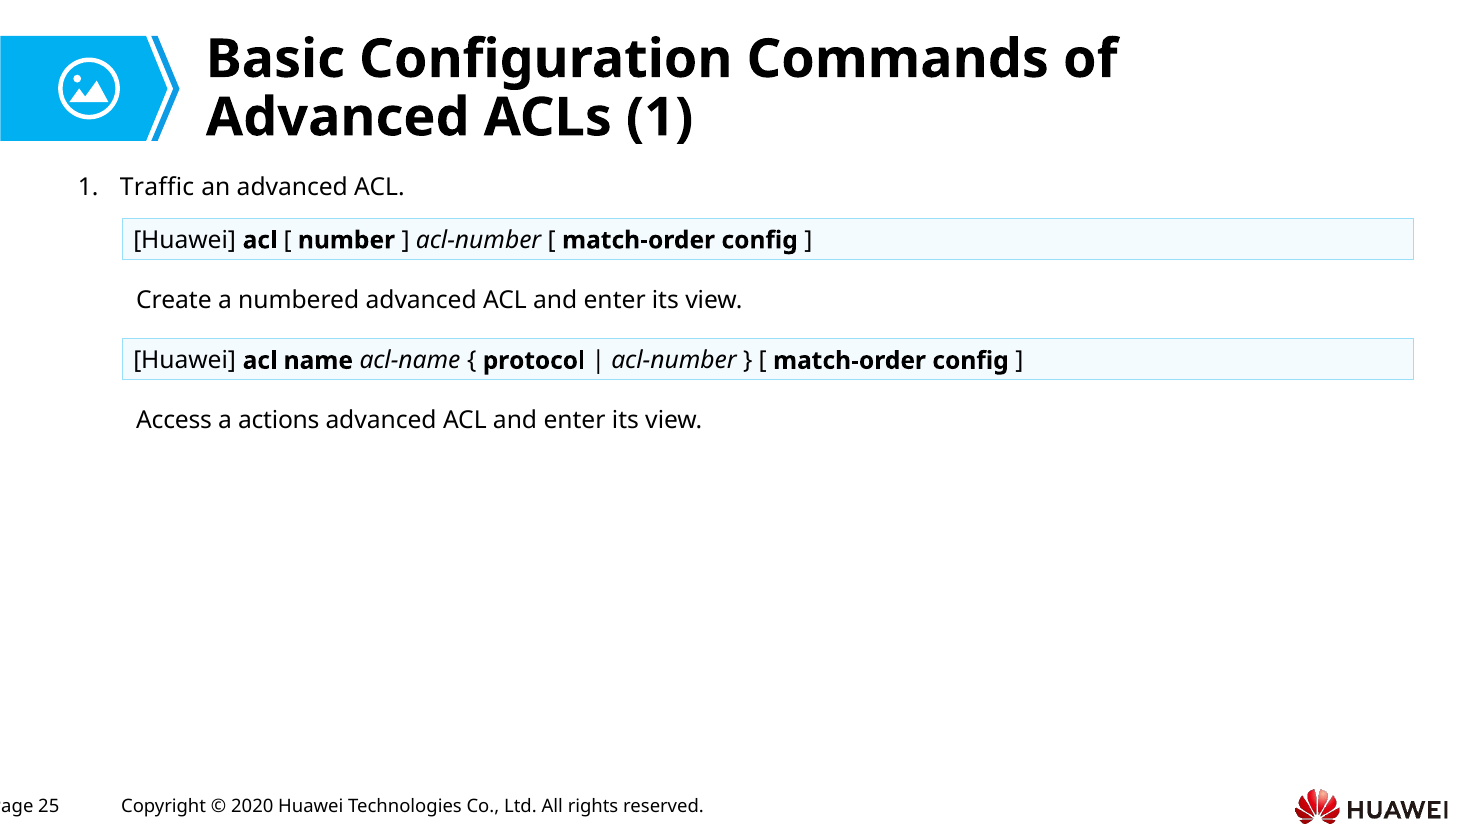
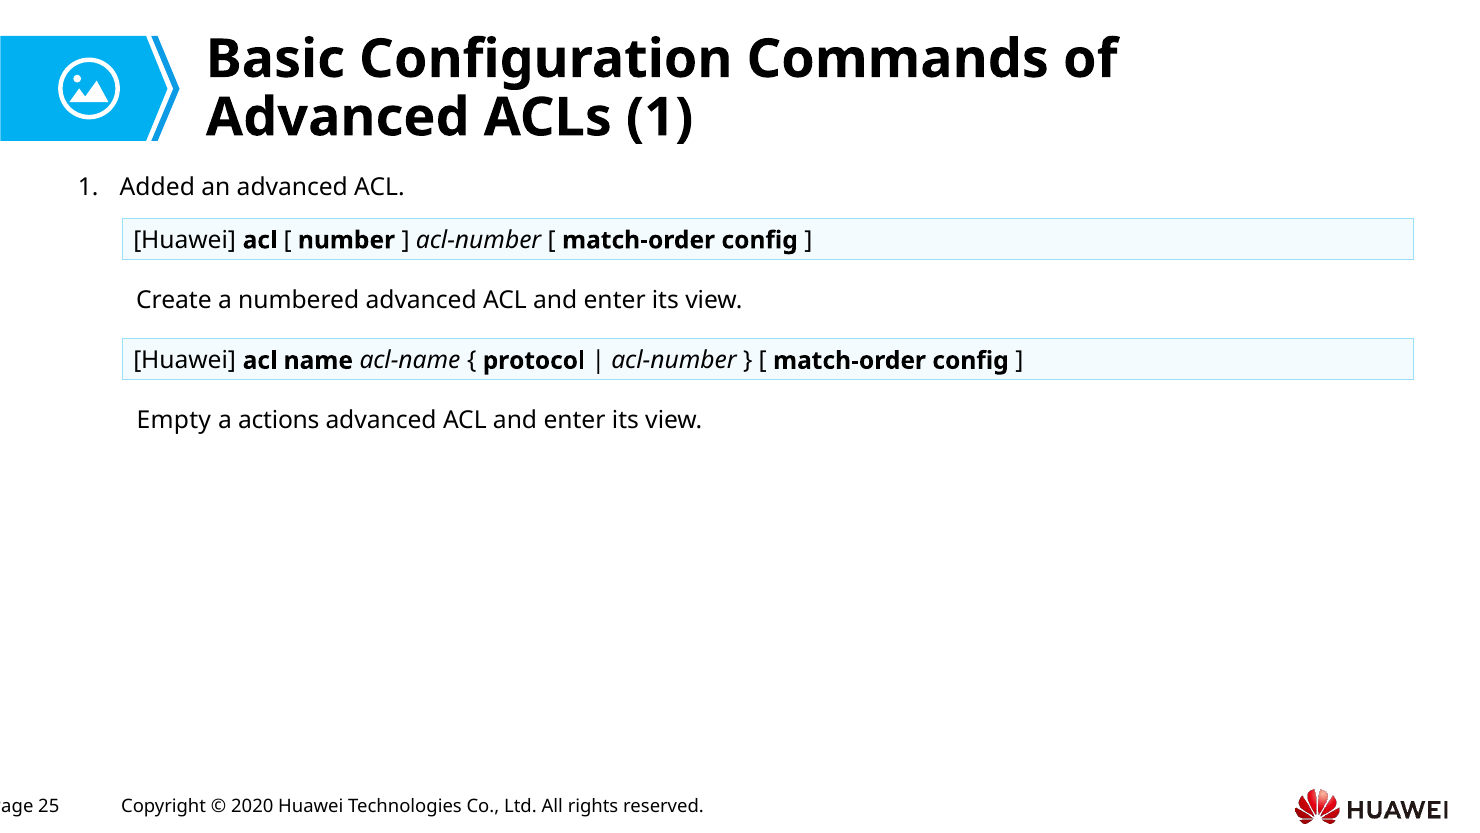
Traffic: Traffic -> Added (157, 188)
Access: Access -> Empty (174, 420)
